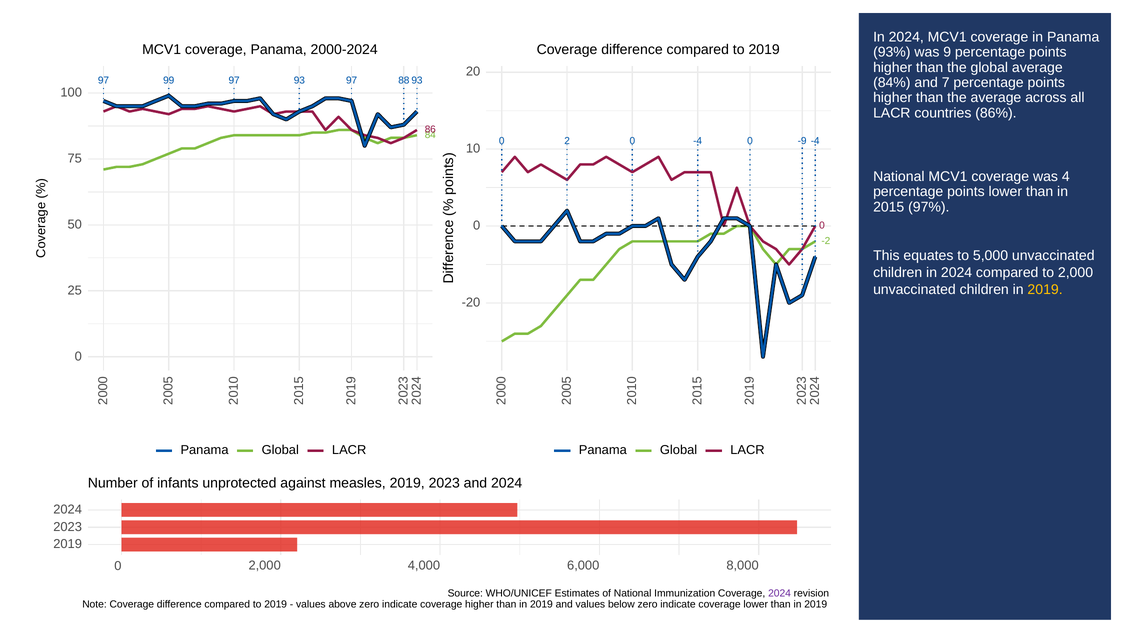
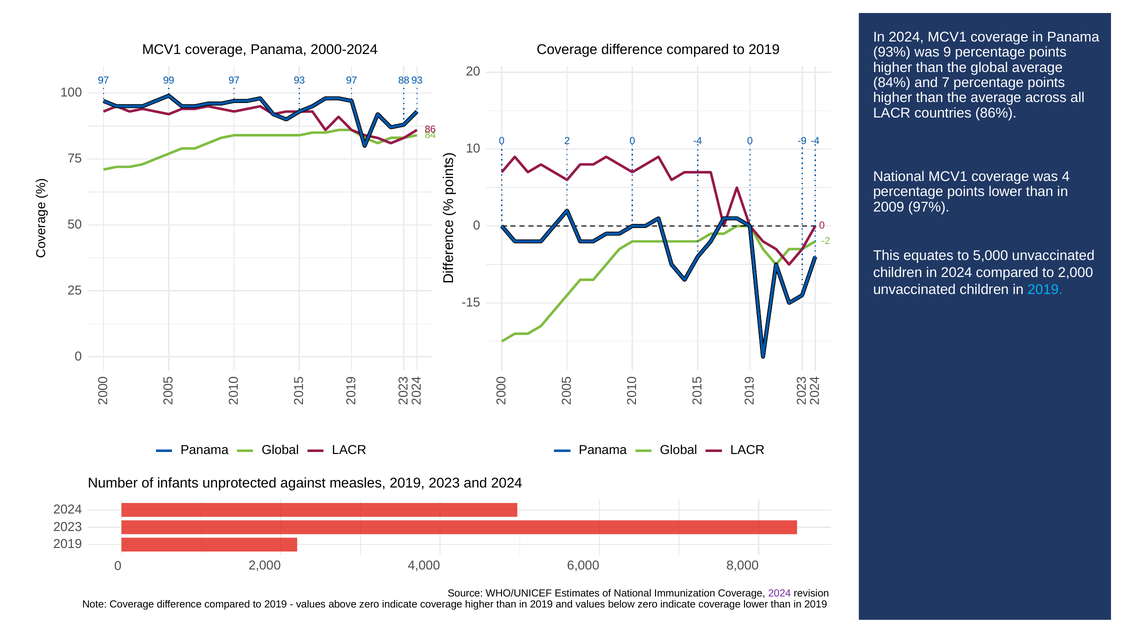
2015: 2015 -> 2009 (889, 207)
2019 colour: yellow -> light blue (1045, 289)
-20: -20 -> -15 (471, 302)
